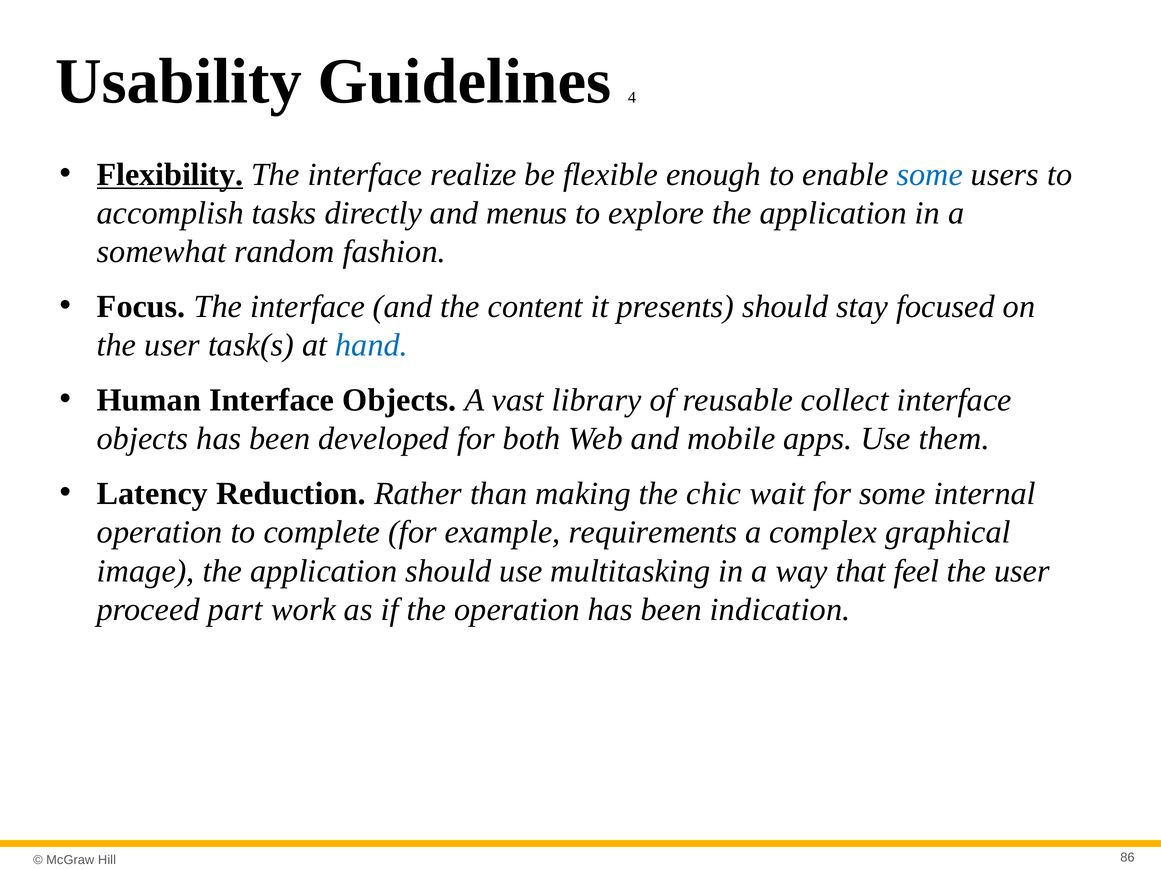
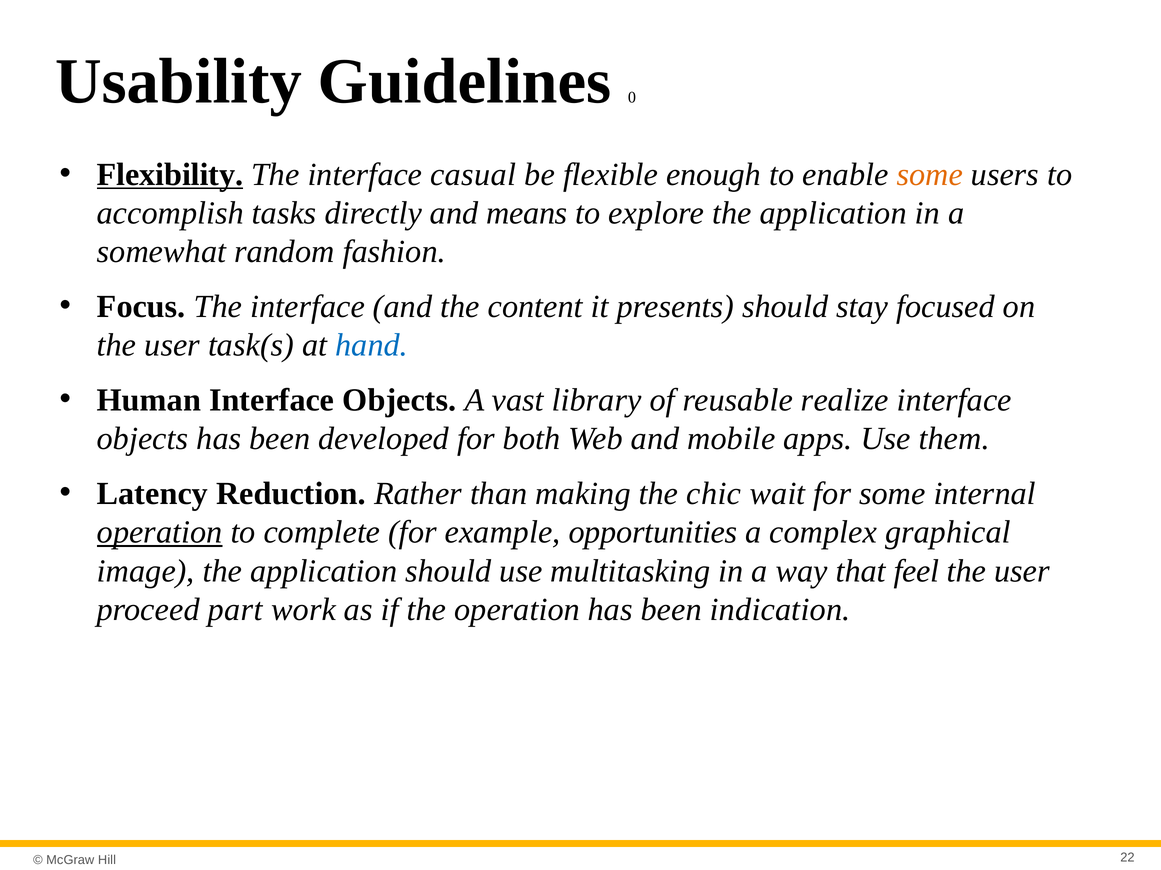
4: 4 -> 0 (632, 97)
realize: realize -> casual (473, 175)
some colour: blue -> orange (930, 175)
menus: menus -> means (527, 213)
collect: collect -> realize (845, 400)
operation underline: none -> present (160, 533)
requirements: requirements -> opportunities (653, 533)
86: 86 -> 22 (1127, 858)
